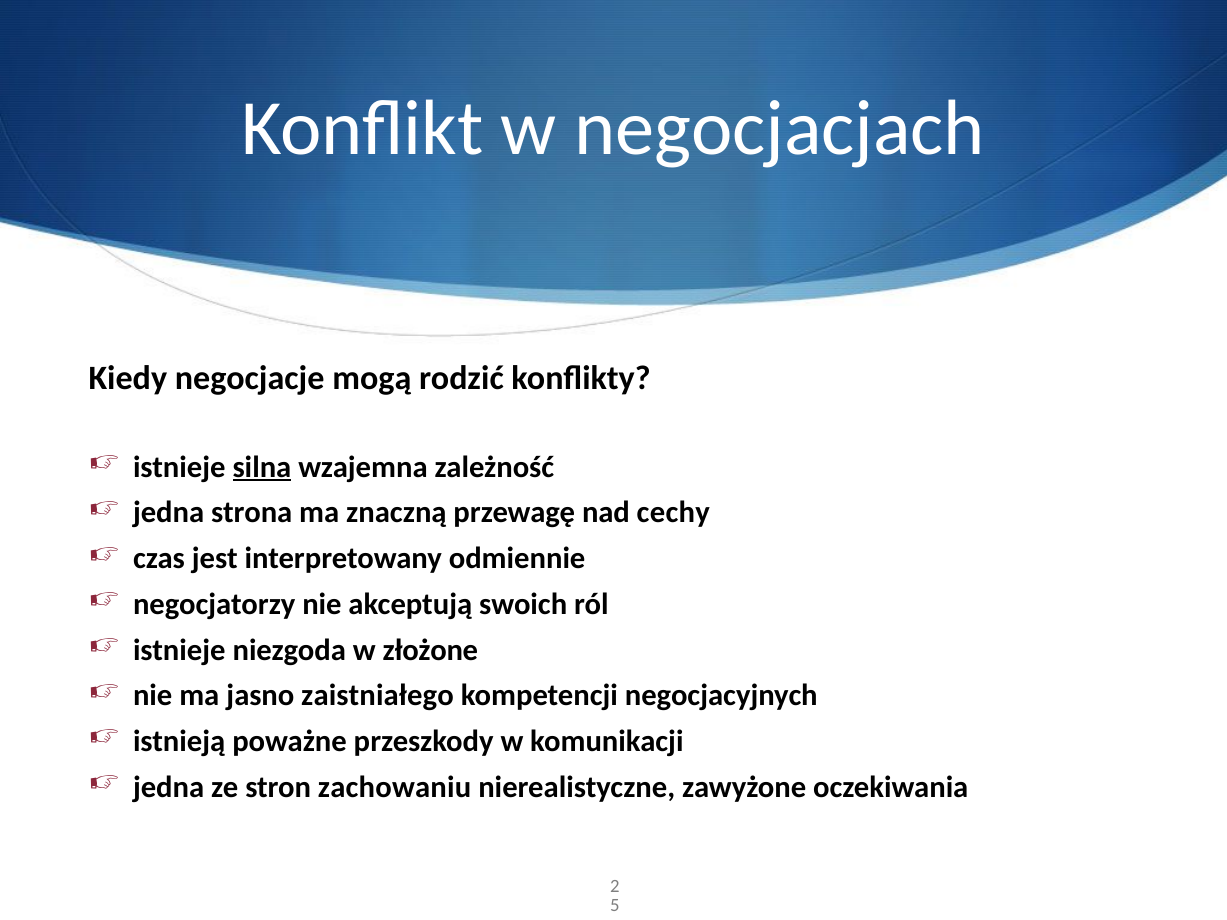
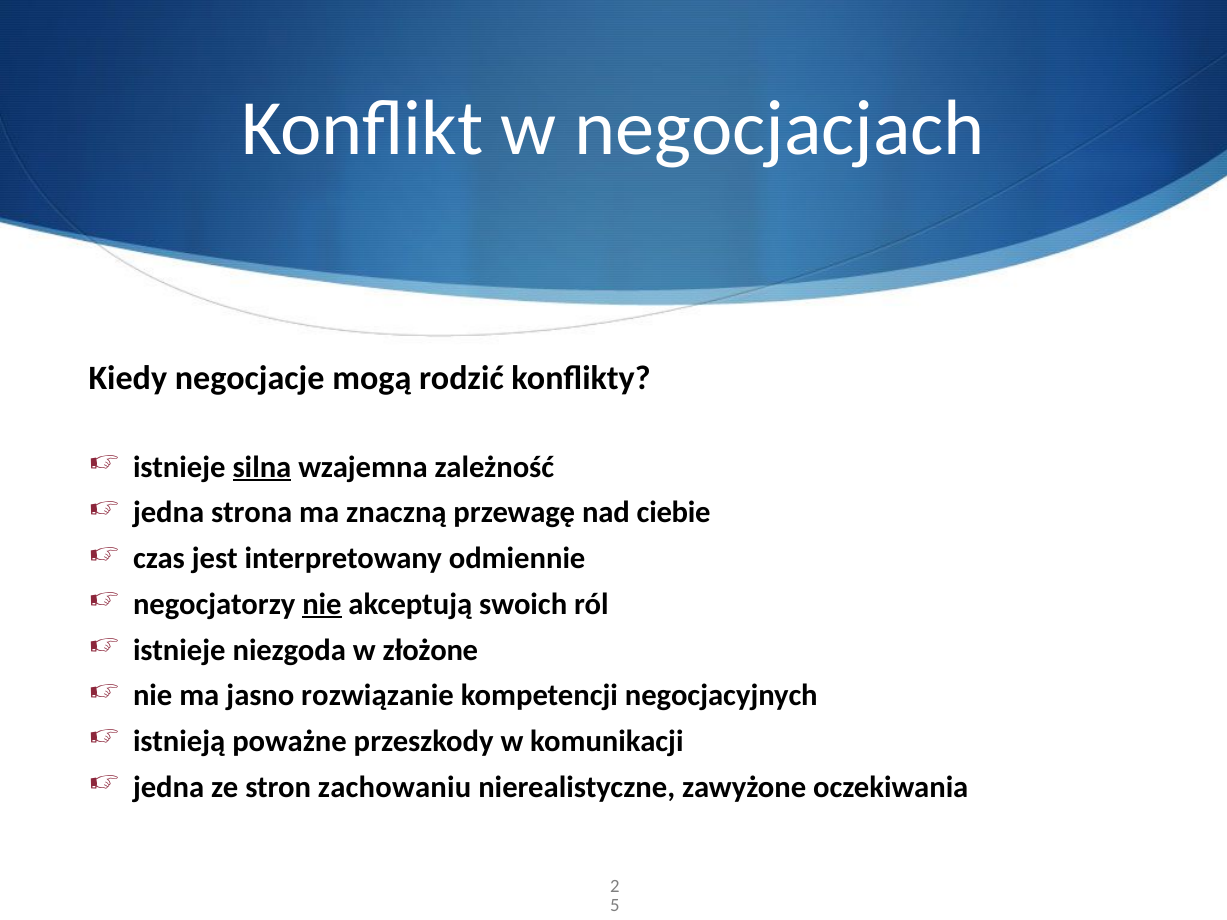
cechy: cechy -> ciebie (674, 513)
nie underline: none -> present (322, 604)
zaistniałego: zaistniałego -> rozwiązanie (378, 696)
